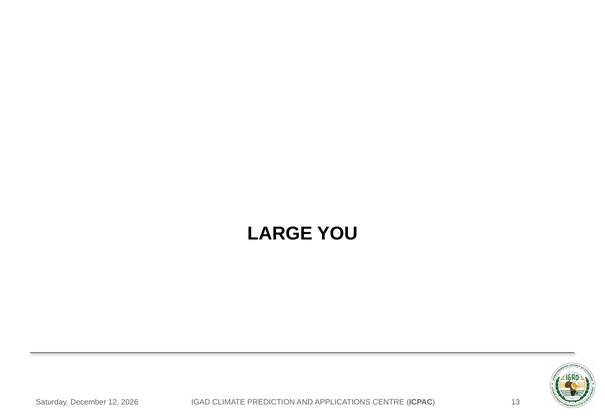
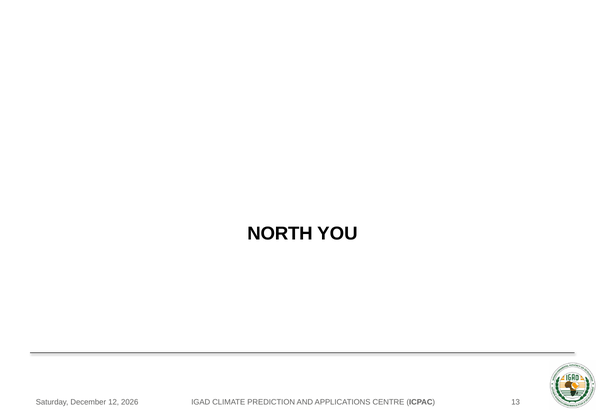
LARGE: LARGE -> NORTH (280, 233)
